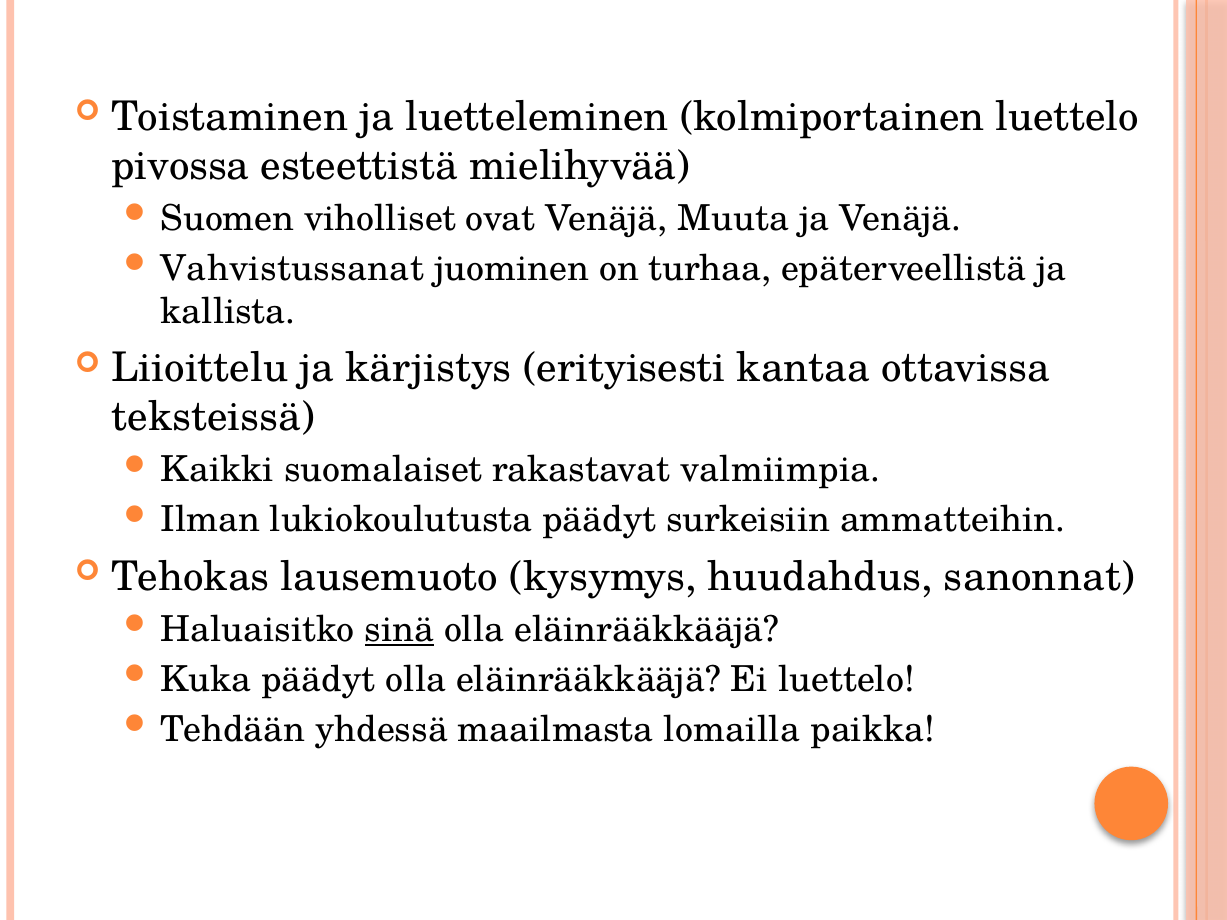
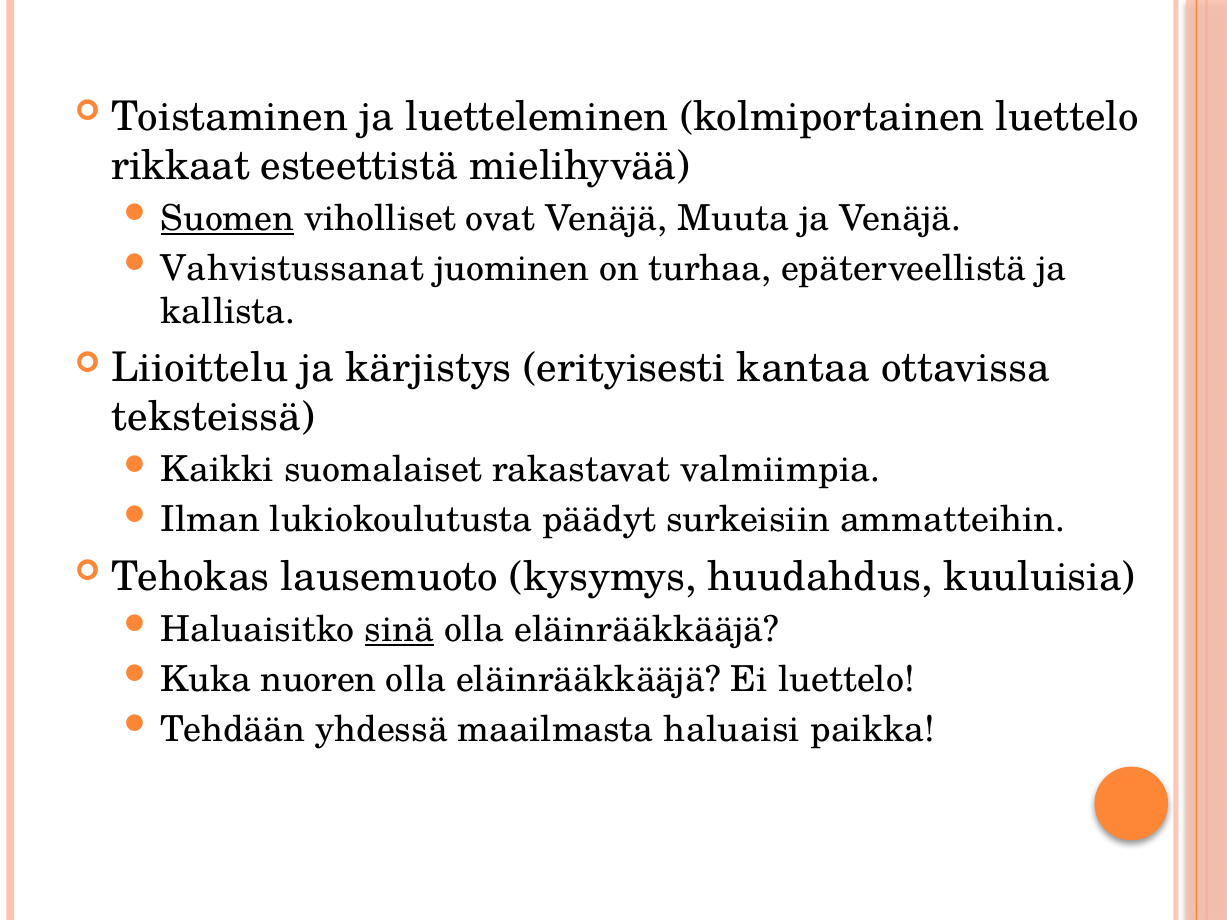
pivossa: pivossa -> rikkaat (181, 166)
Suomen underline: none -> present (228, 219)
sanonnat: sanonnat -> kuuluisia (1040, 577)
Kuka päädyt: päädyt -> nuoren (319, 680)
lomailla: lomailla -> haluaisi (732, 730)
